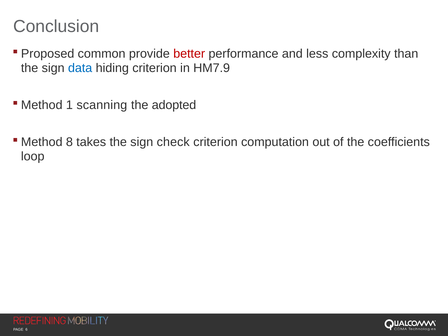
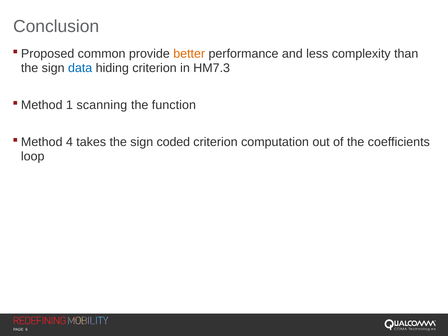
better colour: red -> orange (189, 54)
HM7.9: HM7.9 -> HM7.3 (212, 68)
adopted: adopted -> function (174, 105)
8: 8 -> 4 (69, 142)
check: check -> coded (173, 142)
